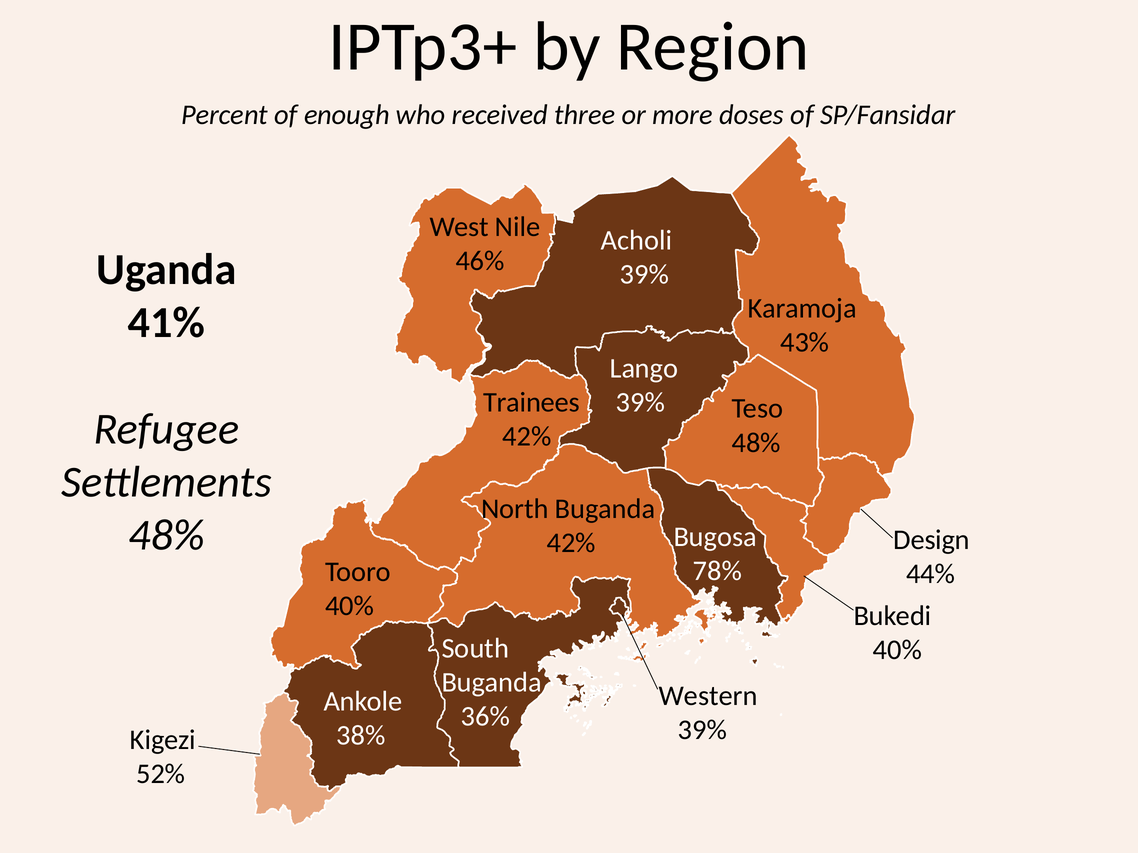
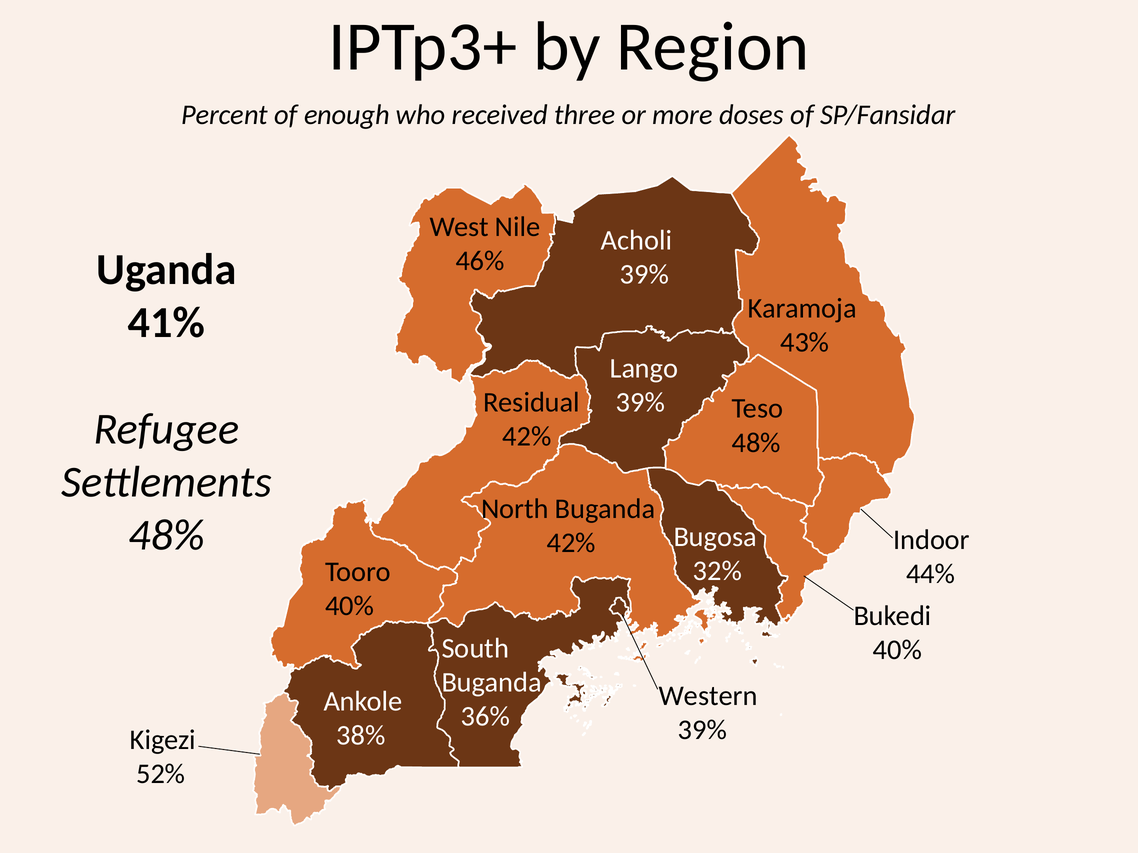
Trainees: Trainees -> Residual (531, 402)
Design: Design -> Indoor (932, 540)
78%: 78% -> 32% (717, 571)
